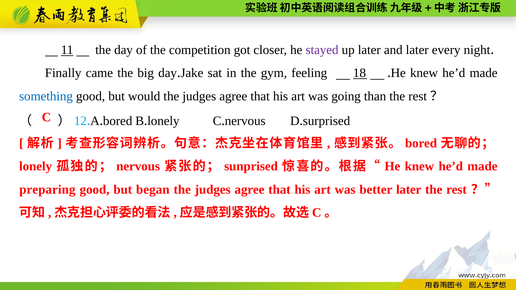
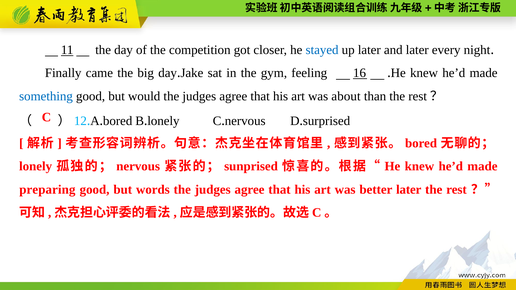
stayed colour: purple -> blue (322, 50)
18: 18 -> 16 (360, 73)
going: going -> about (346, 96)
began: began -> words (153, 190)
